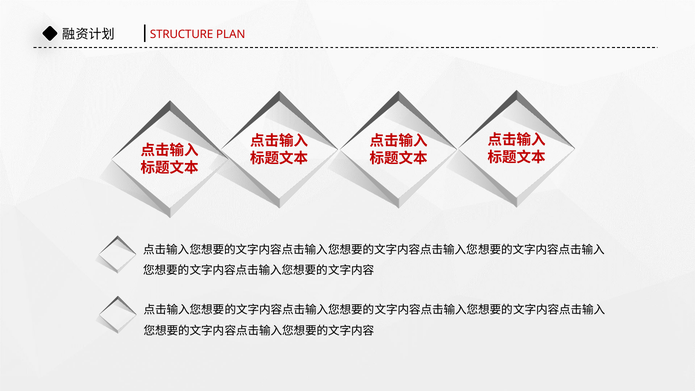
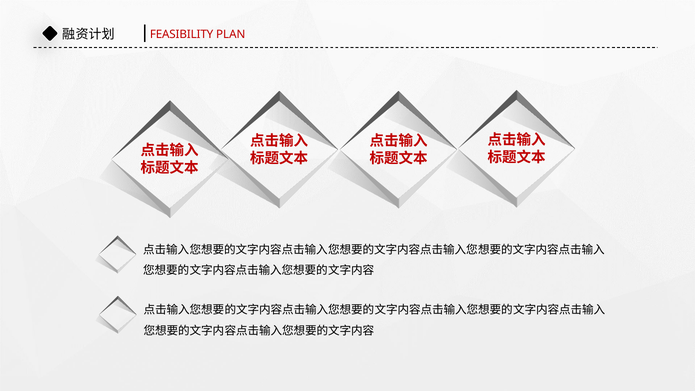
STRUCTURE: STRUCTURE -> FEASIBILITY (182, 35)
